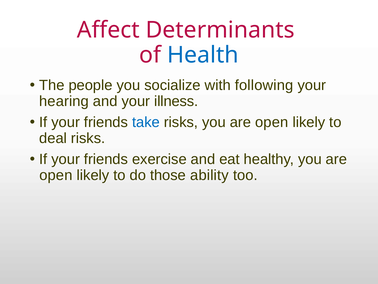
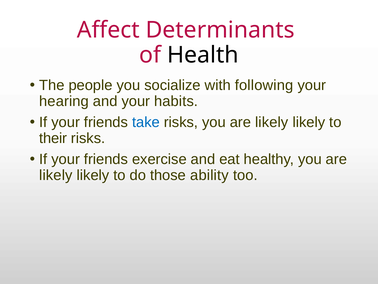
Health colour: blue -> black (203, 55)
illness: illness -> habits (176, 101)
risks you are open: open -> likely (272, 122)
deal: deal -> their (53, 138)
open: open -> likely (56, 175)
